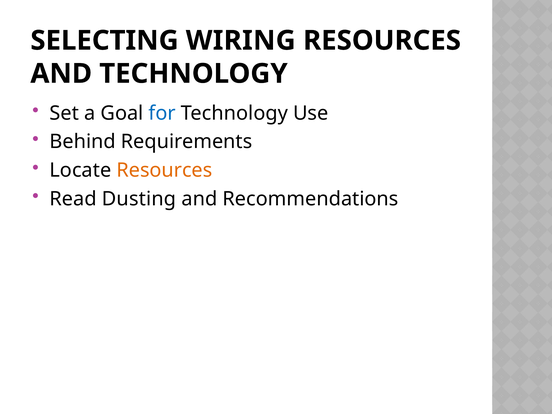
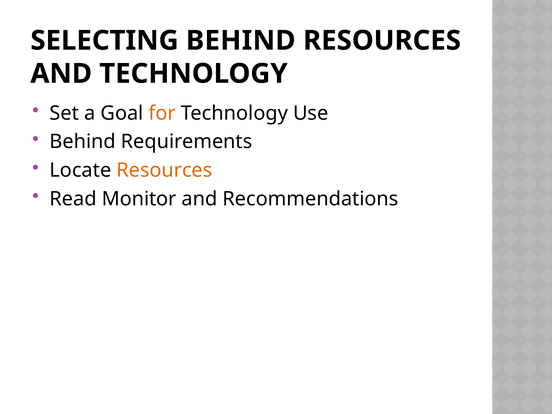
SELECTING WIRING: WIRING -> BEHIND (241, 41)
for colour: blue -> orange (162, 113)
Dusting: Dusting -> Monitor (139, 199)
